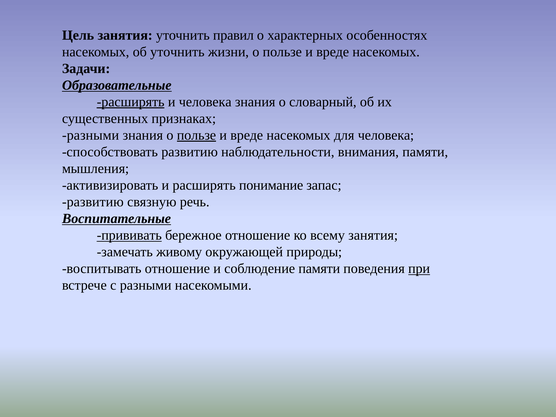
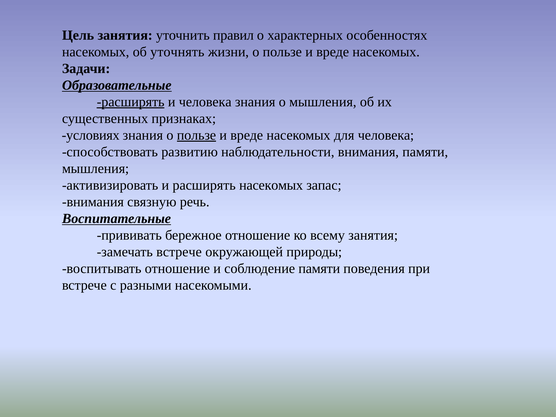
об уточнить: уточнить -> уточнять (177, 52)
о словарный: словарный -> мышления (323, 102)
разными: разными -> условиях (91, 135)
расширять понимание: понимание -> насекомых (271, 185)
развитию: развитию -> внимания (93, 202)
прививать underline: present -> none (129, 235)
замечать живому: живому -> встрече (179, 252)
при underline: present -> none (419, 269)
